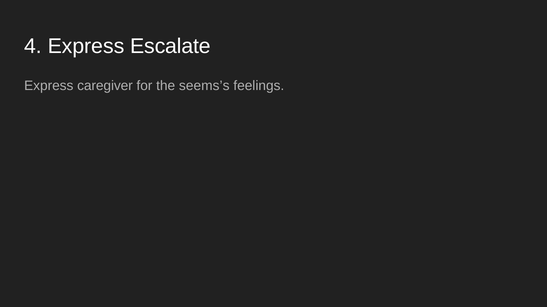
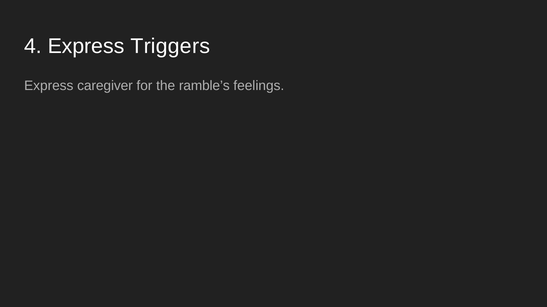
Escalate: Escalate -> Triggers (170, 46)
seems’s: seems’s -> ramble’s (204, 86)
